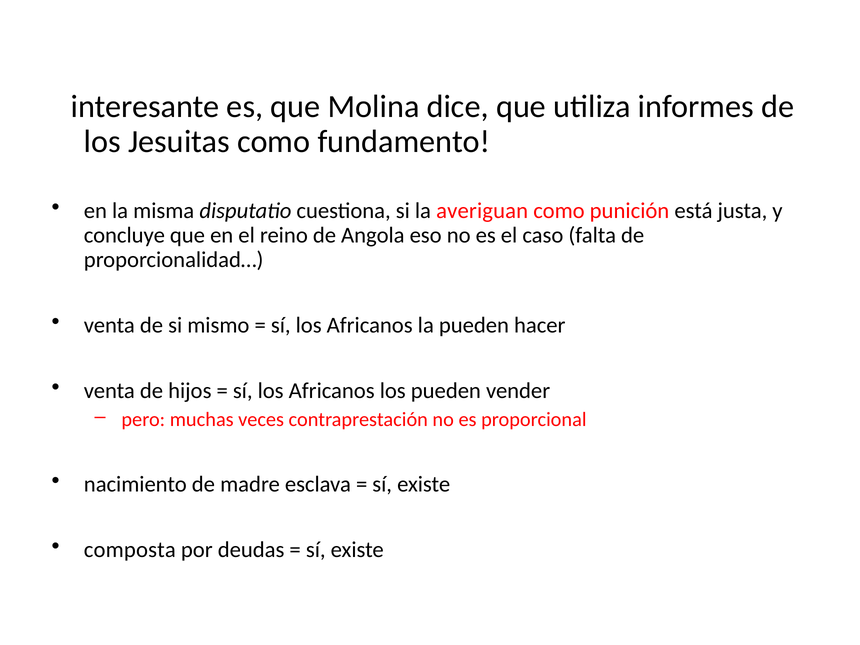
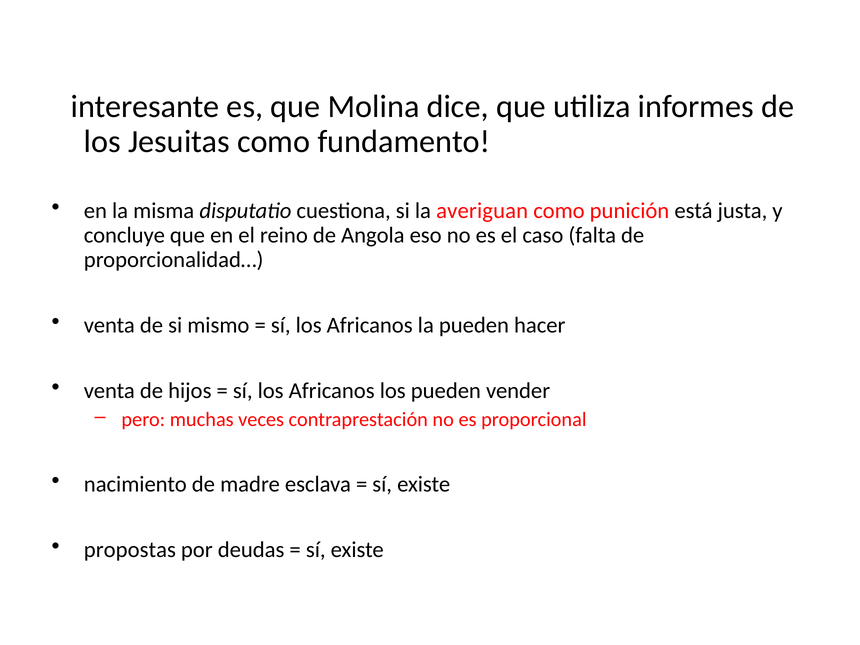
composta: composta -> propostas (130, 550)
